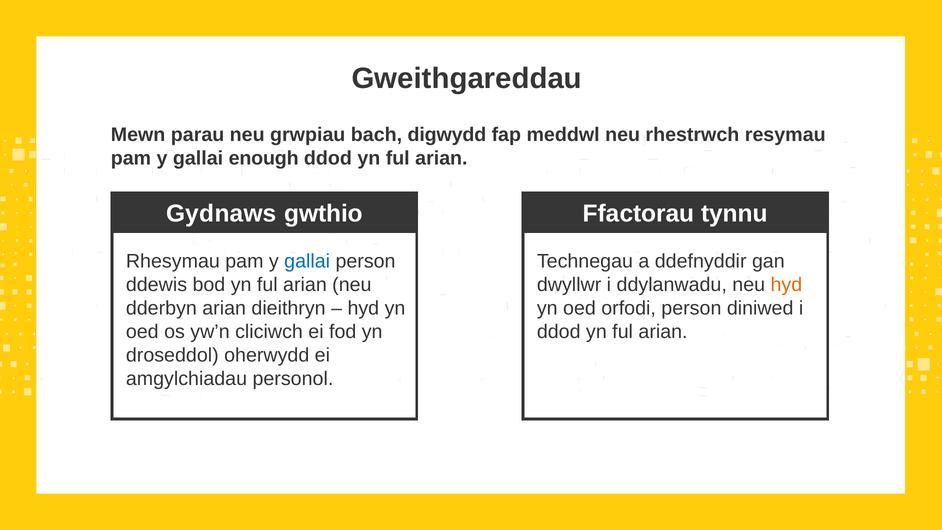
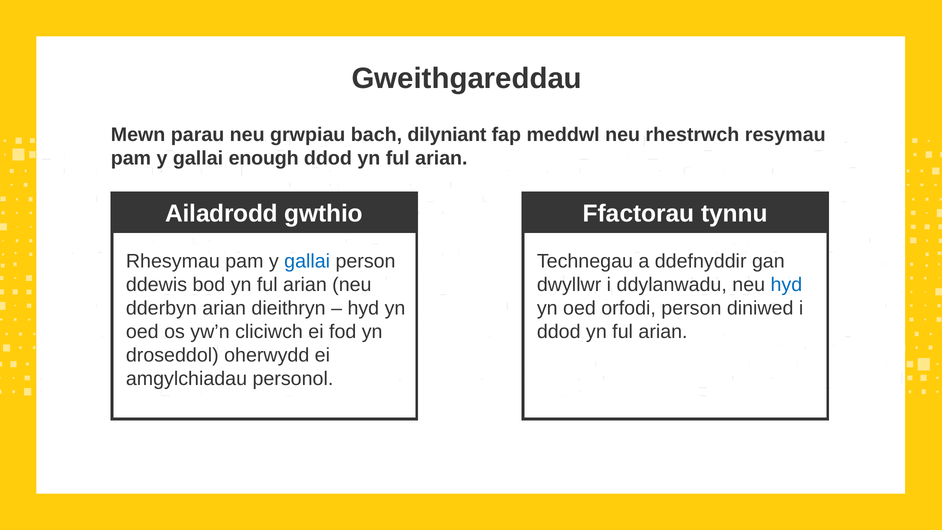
digwydd: digwydd -> dilyniant (447, 135)
Gydnaws: Gydnaws -> Ailadrodd (222, 214)
hyd colour: orange -> blue (786, 285)
